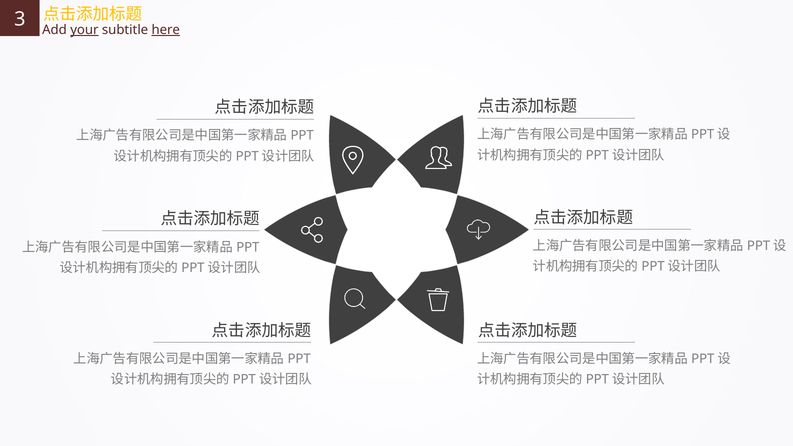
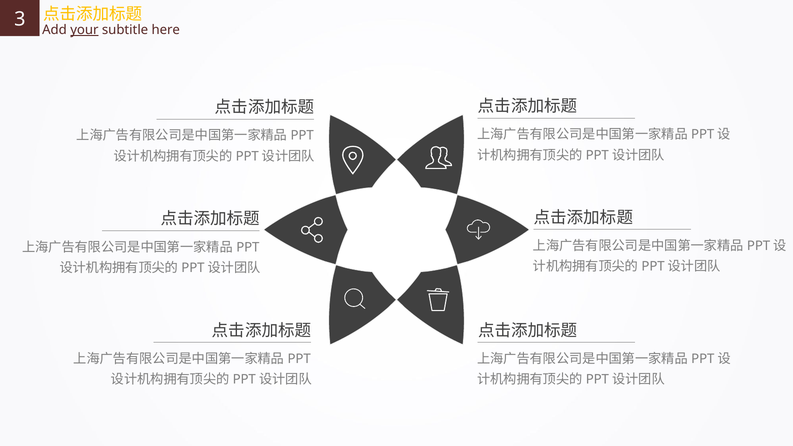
here underline: present -> none (166, 30)
